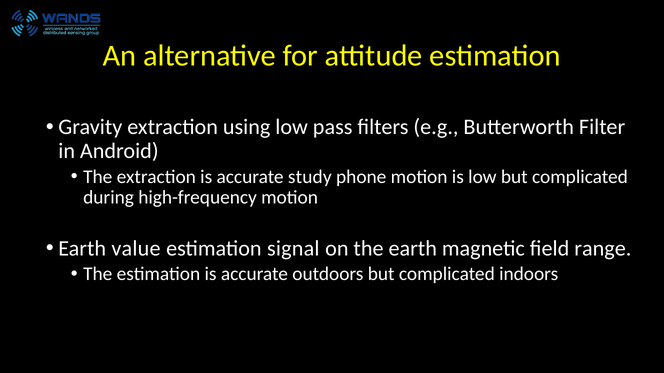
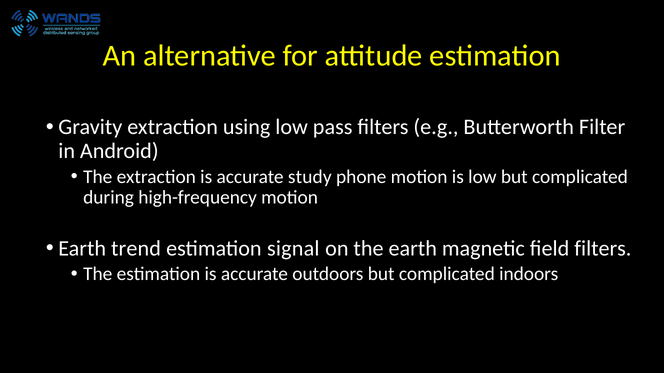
value: value -> trend (136, 249)
field range: range -> filters (603, 249)
